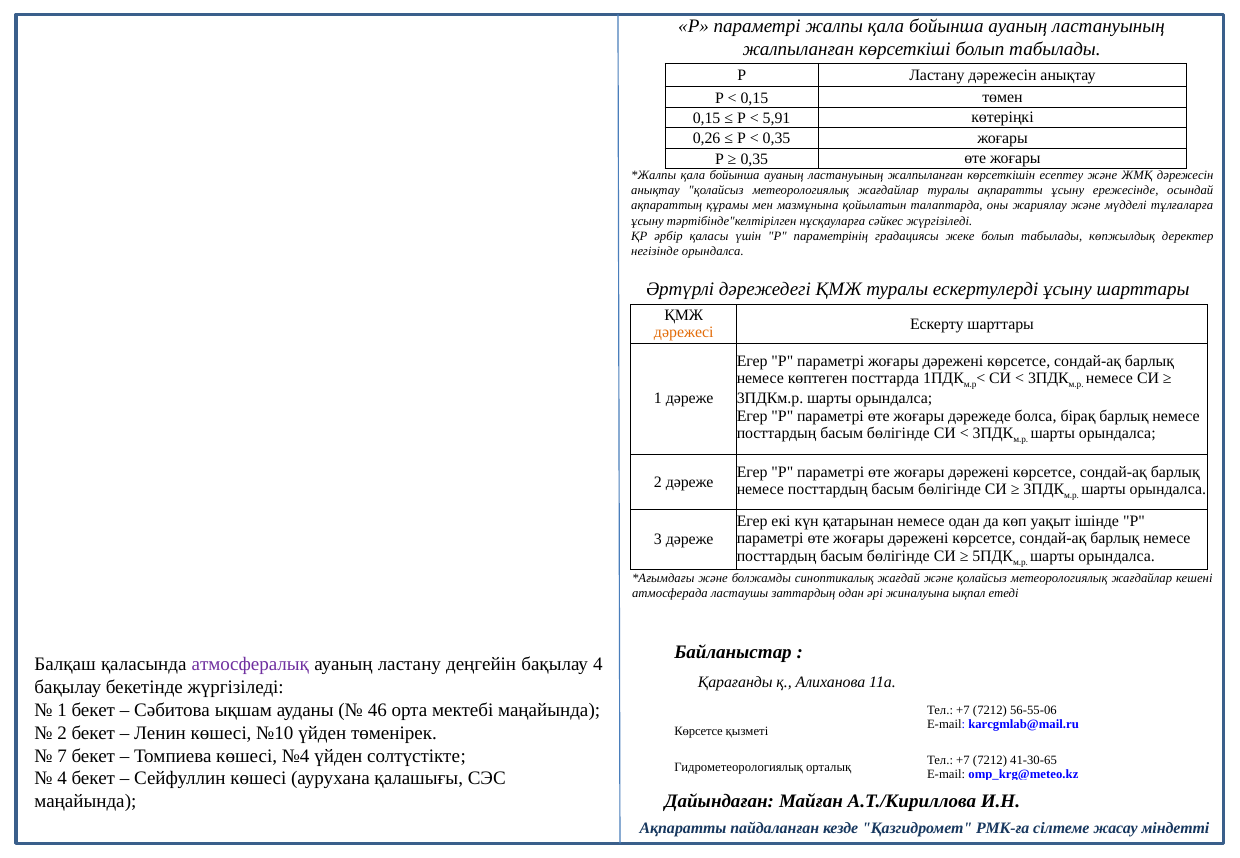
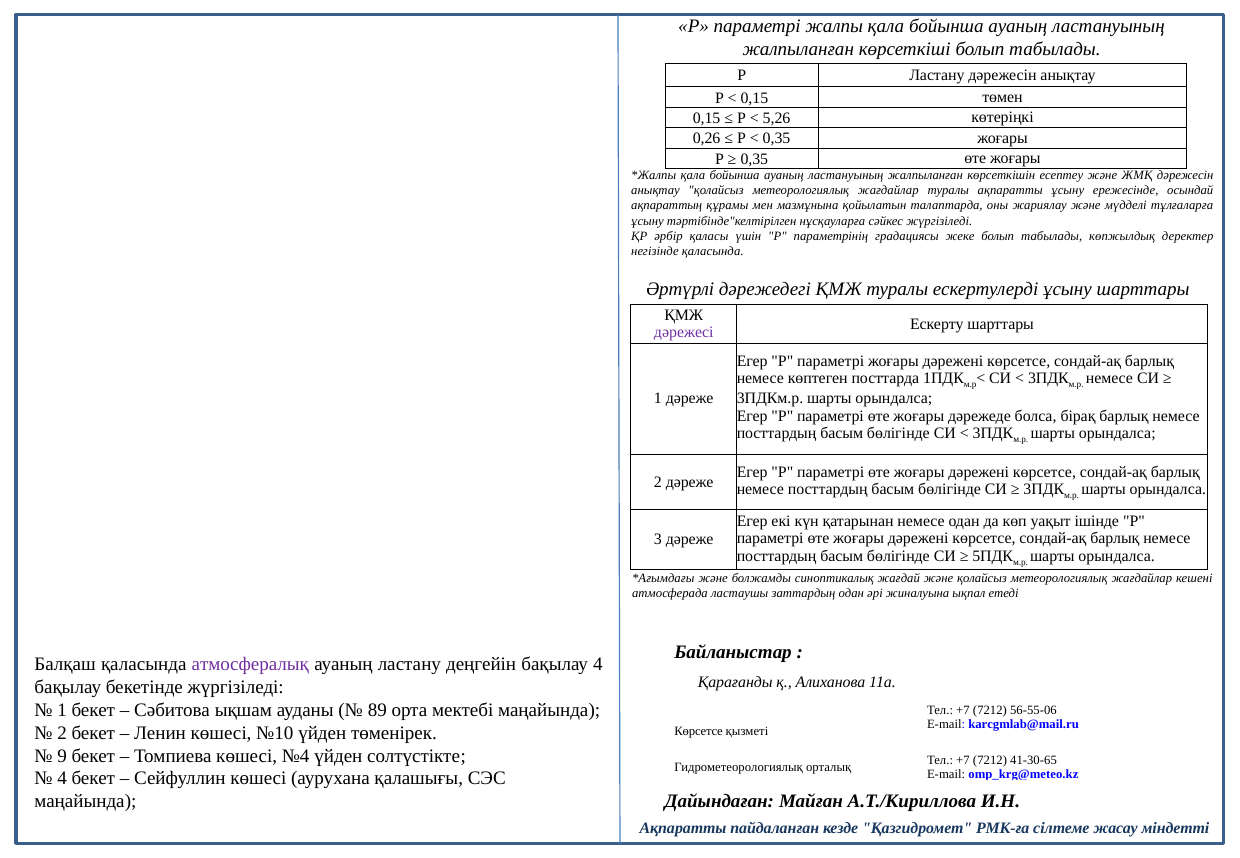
5,91: 5,91 -> 5,26 (777, 118)
негізінде орындалса: орындалса -> қаласында (713, 251)
дәрежесі colour: orange -> purple (684, 333)
46: 46 -> 89 (377, 710)
7: 7 -> 9 (62, 756)
